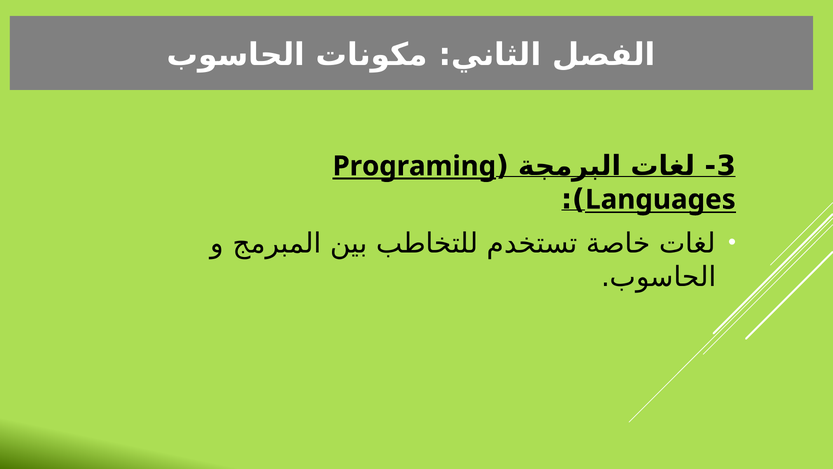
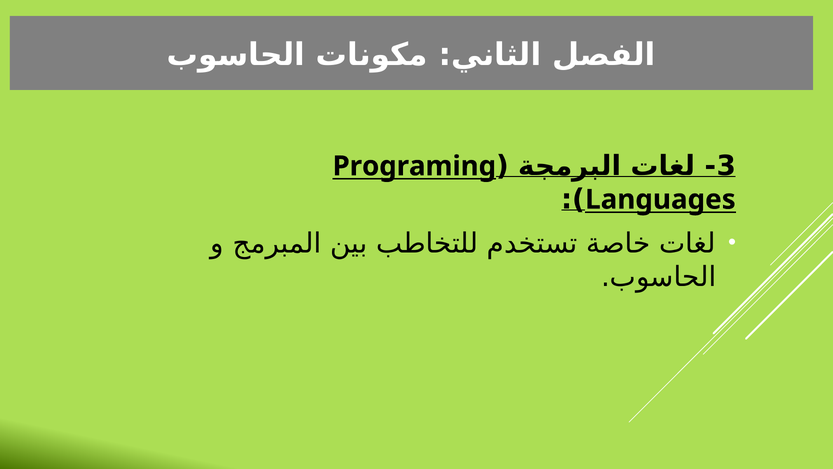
Programing underline: present -> none (414, 166)
